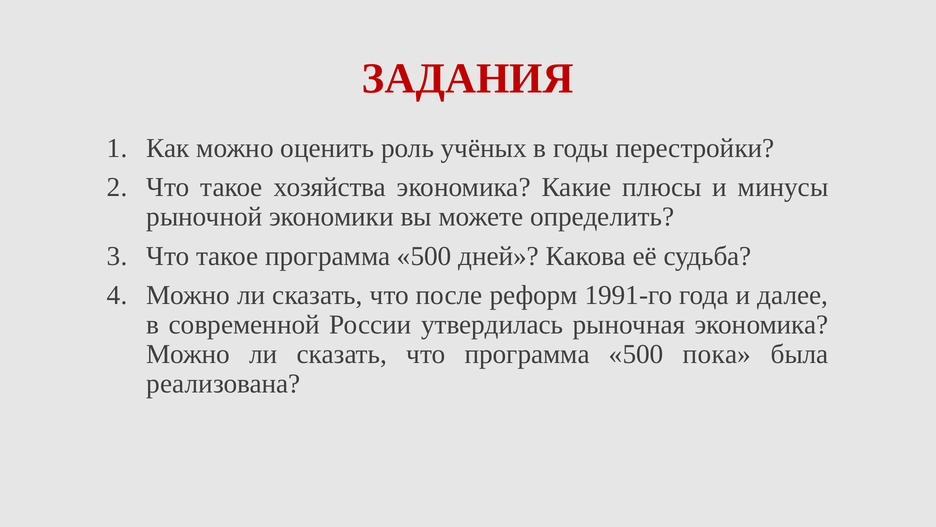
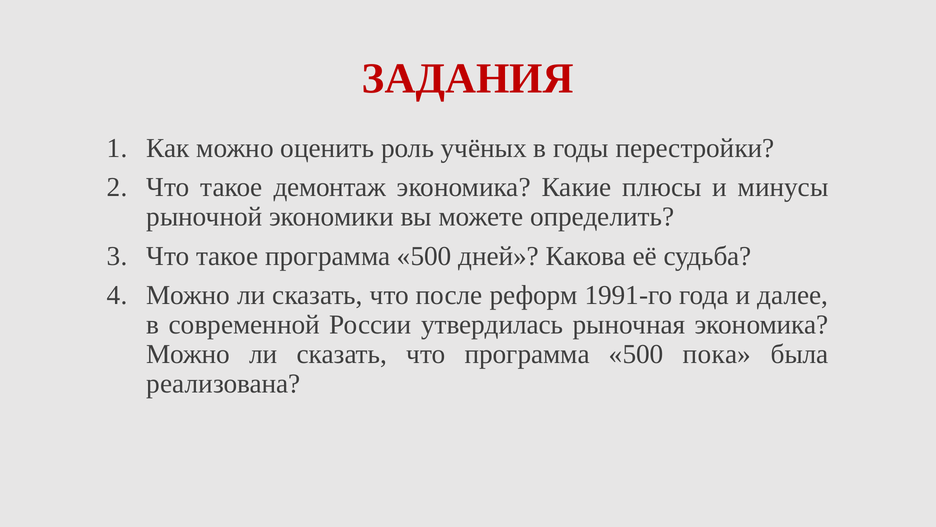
хозяйства: хозяйства -> демонтаж (330, 187)
